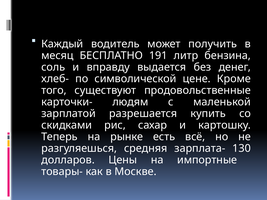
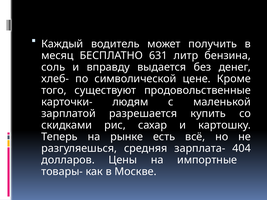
191: 191 -> 631 (158, 56)
130: 130 -> 404 (242, 149)
